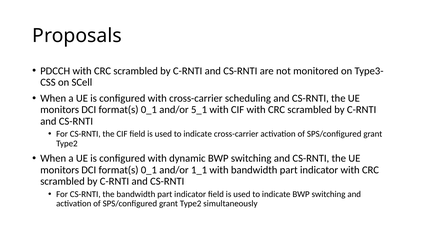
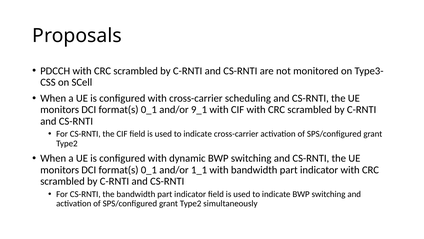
5_1: 5_1 -> 9_1 (199, 109)
